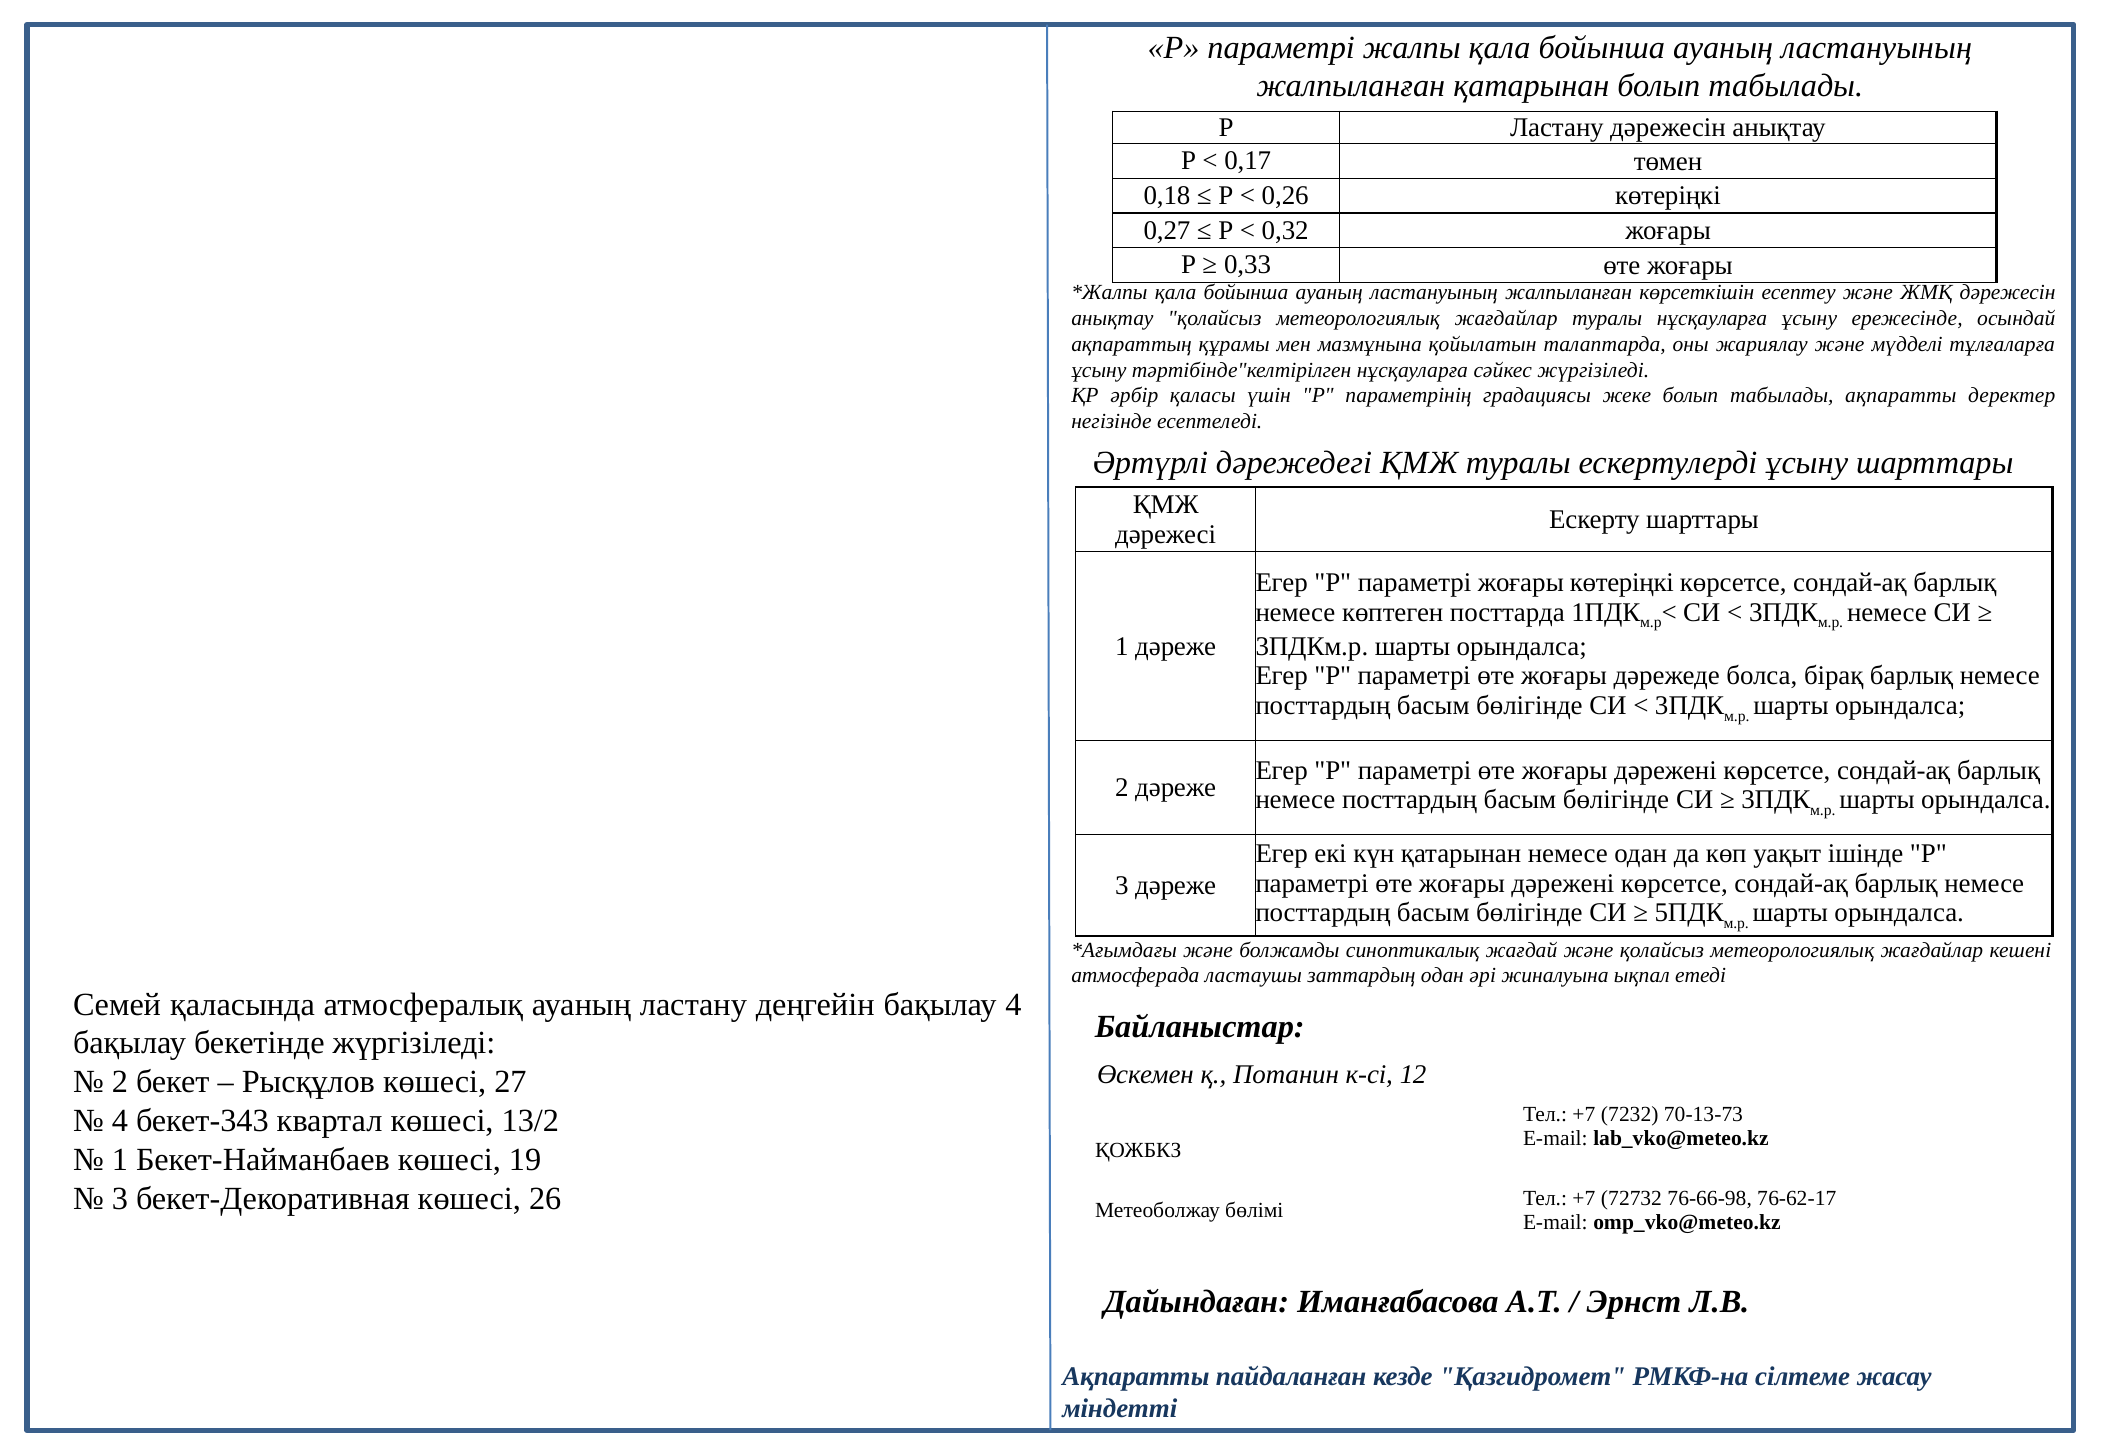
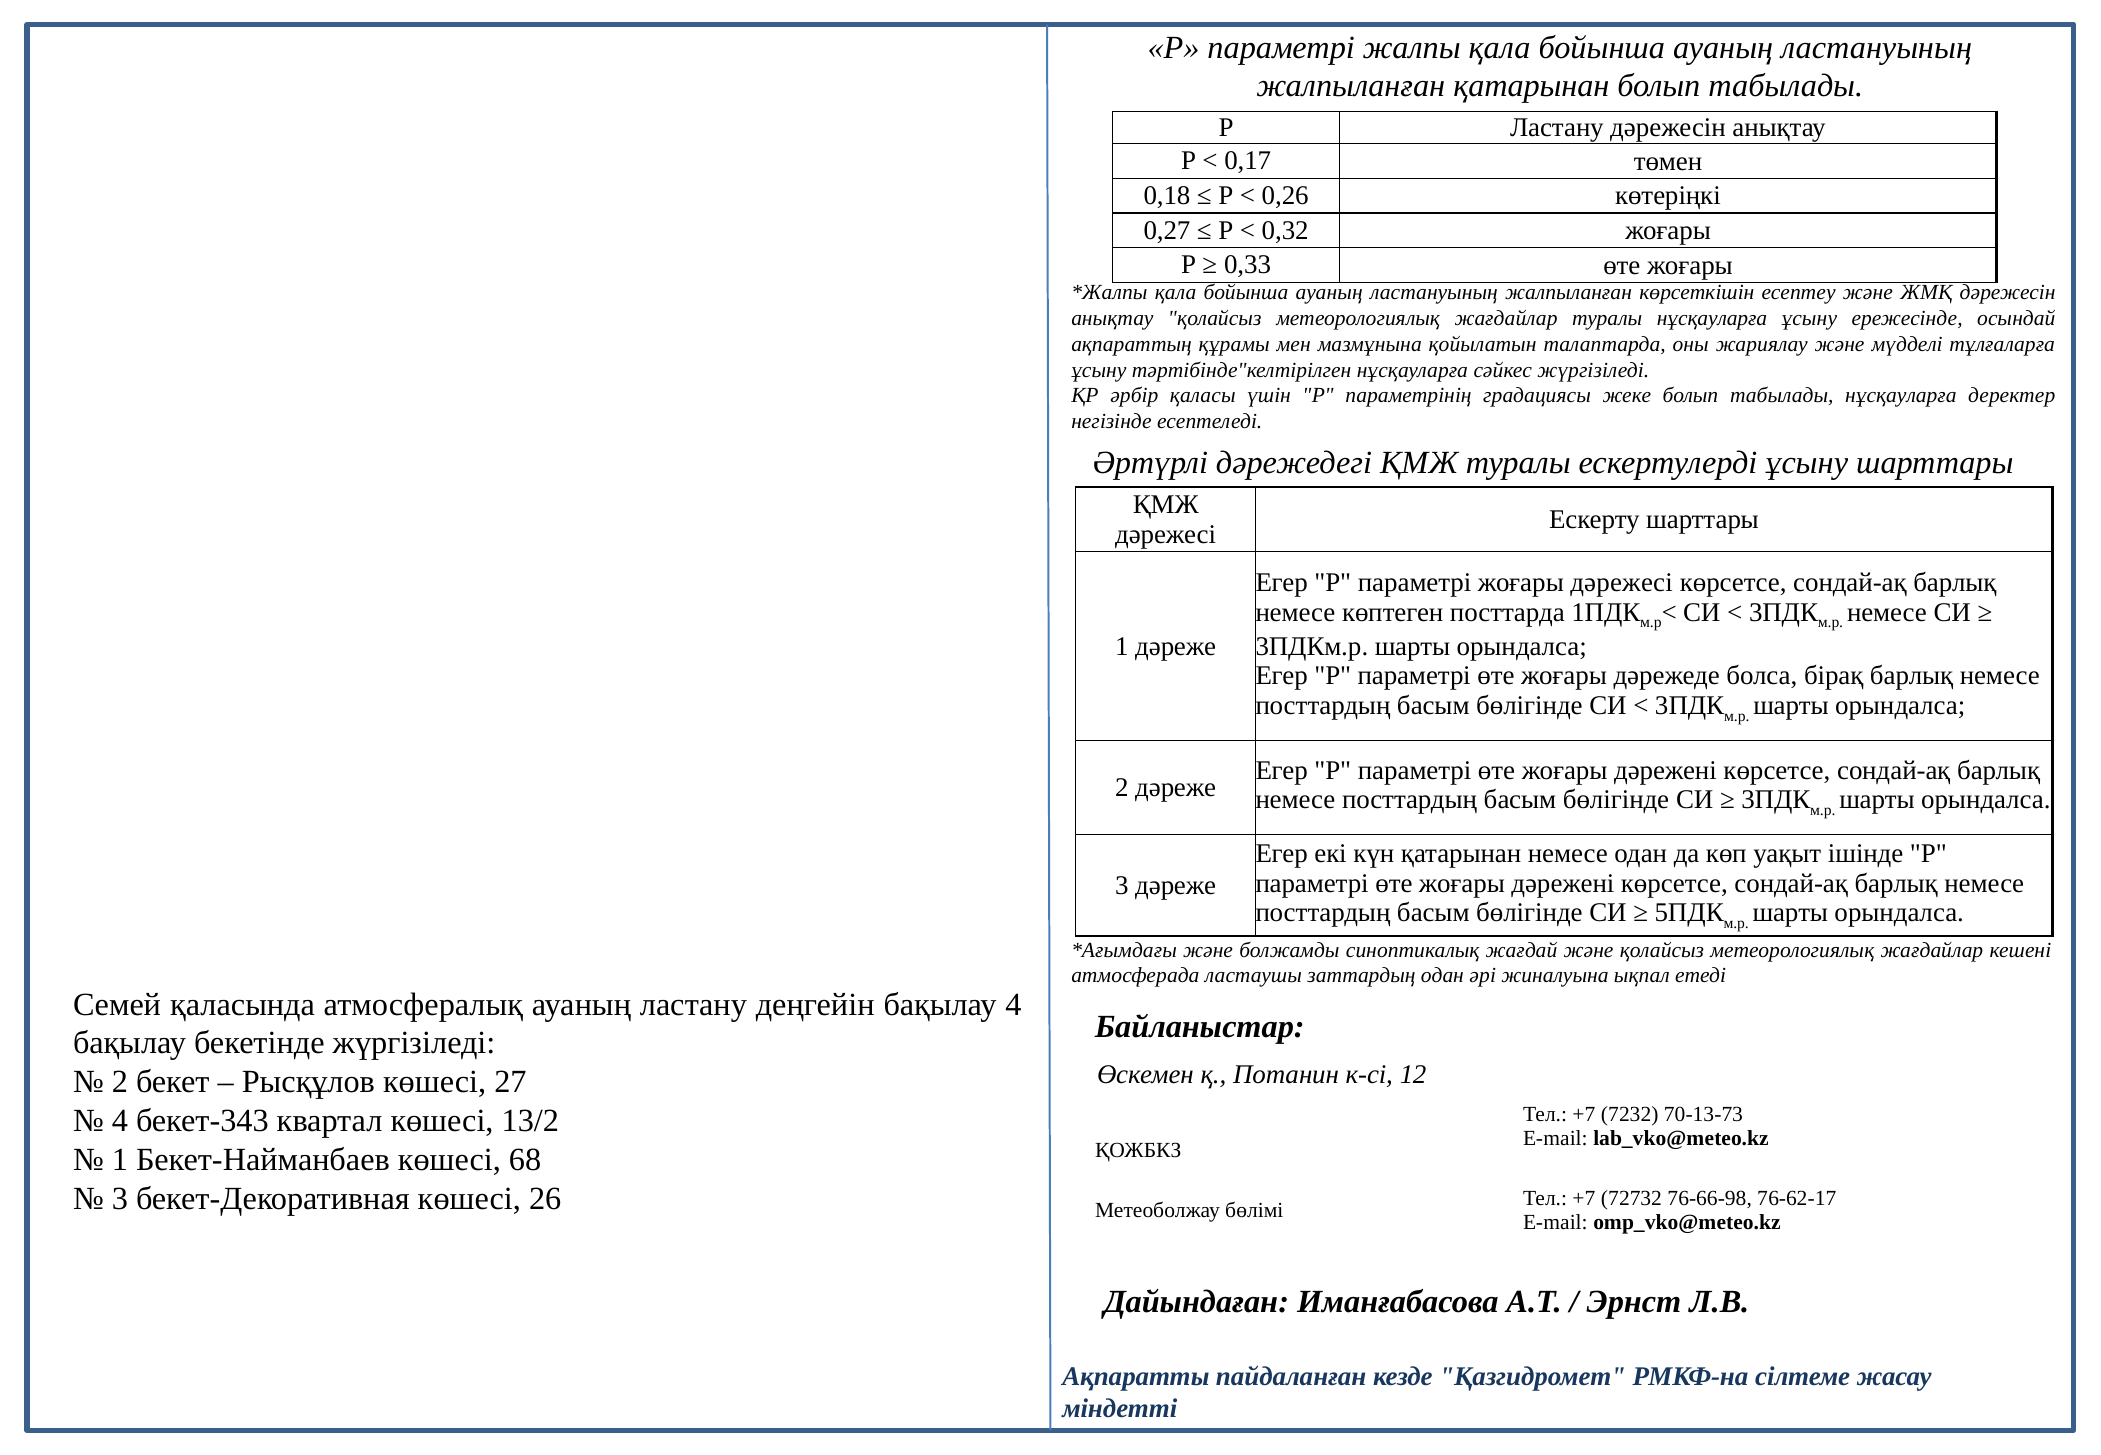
табылады ақпаратты: ақпаратты -> нұсқауларға (1901, 396)
жоғары көтеріңкі: көтеріңкі -> дәрежесі (1622, 582)
19: 19 -> 68 (525, 1159)
